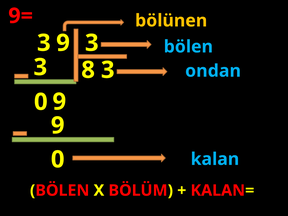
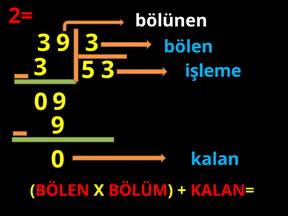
9=: 9= -> 2= (21, 16)
bölünen colour: yellow -> white (171, 21)
8: 8 -> 5 (88, 70)
ondan: ondan -> işleme (213, 71)
